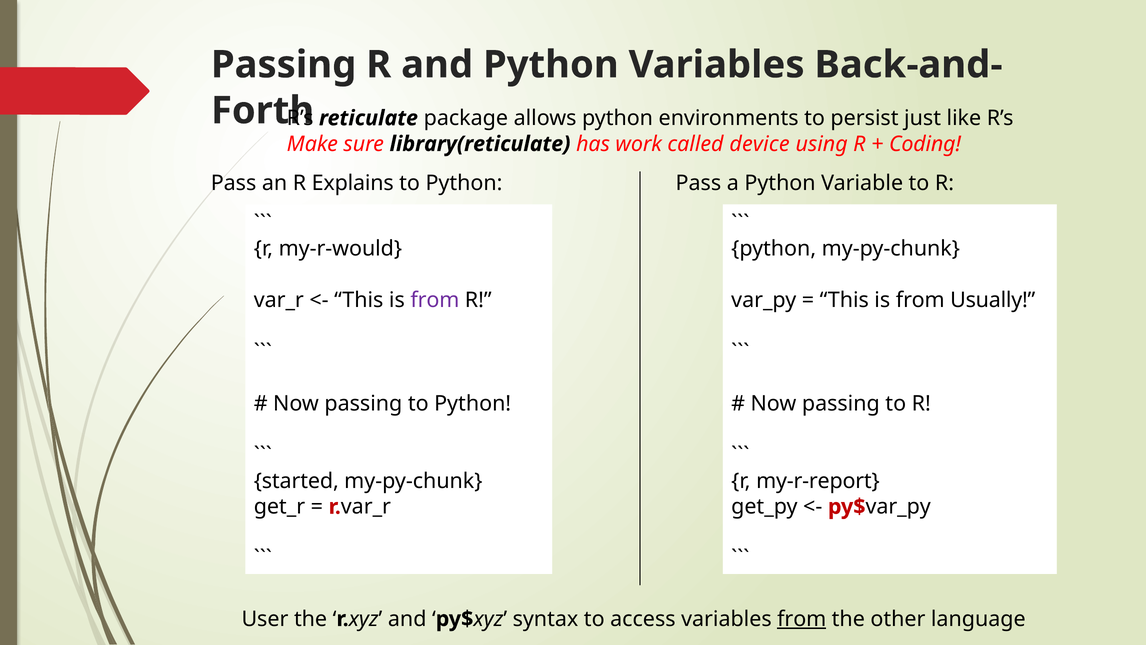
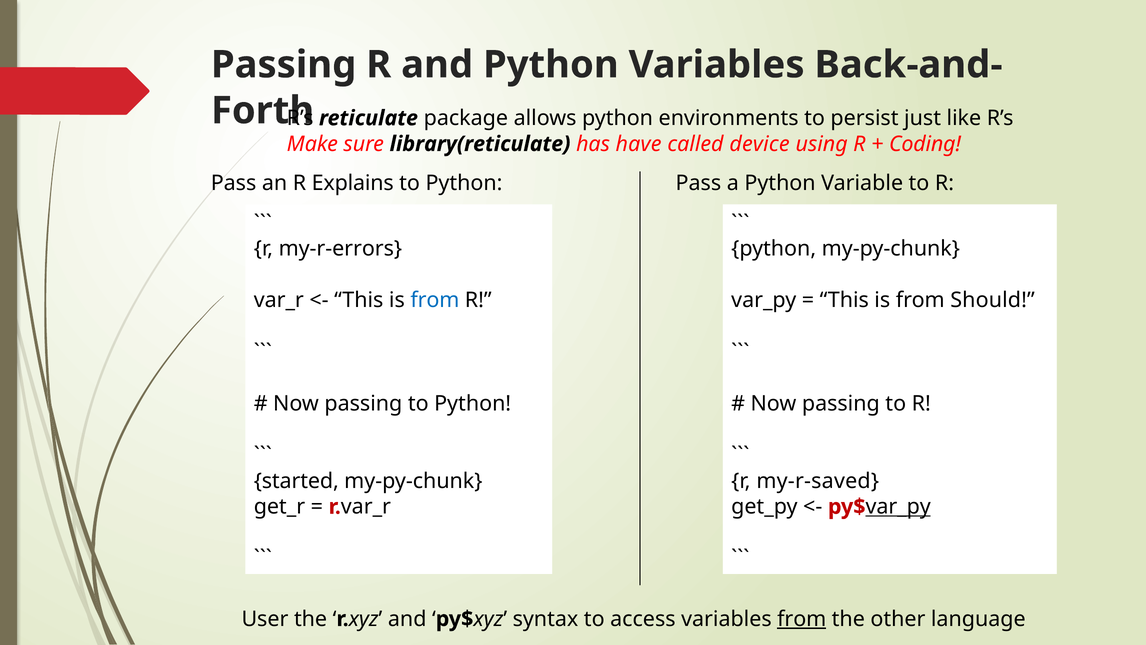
work: work -> have (639, 144)
my-r-would: my-r-would -> my-r-errors (340, 249)
from colour: purple -> blue (435, 300)
Usually: Usually -> Should (993, 300)
my-r-report: my-r-report -> my-r-saved (818, 481)
var_py underline: none -> present (898, 506)
